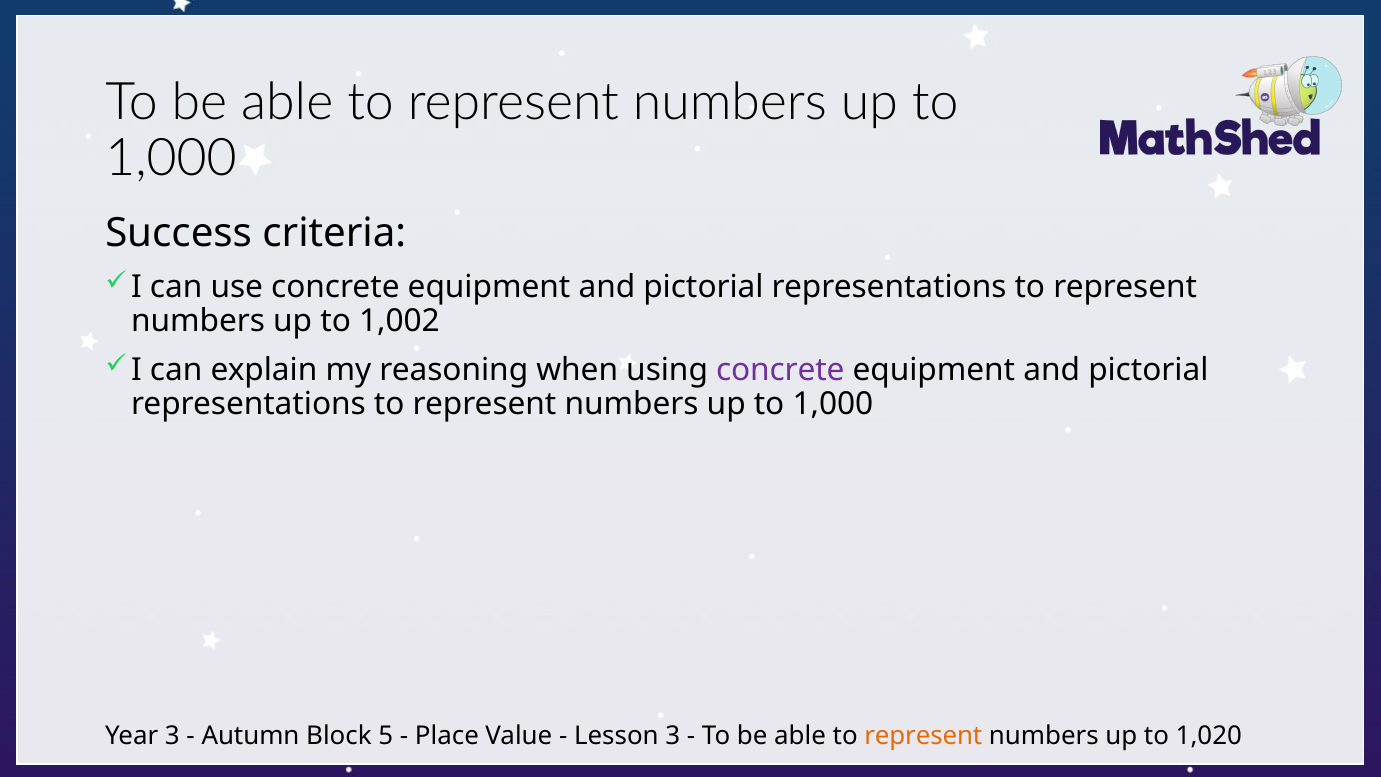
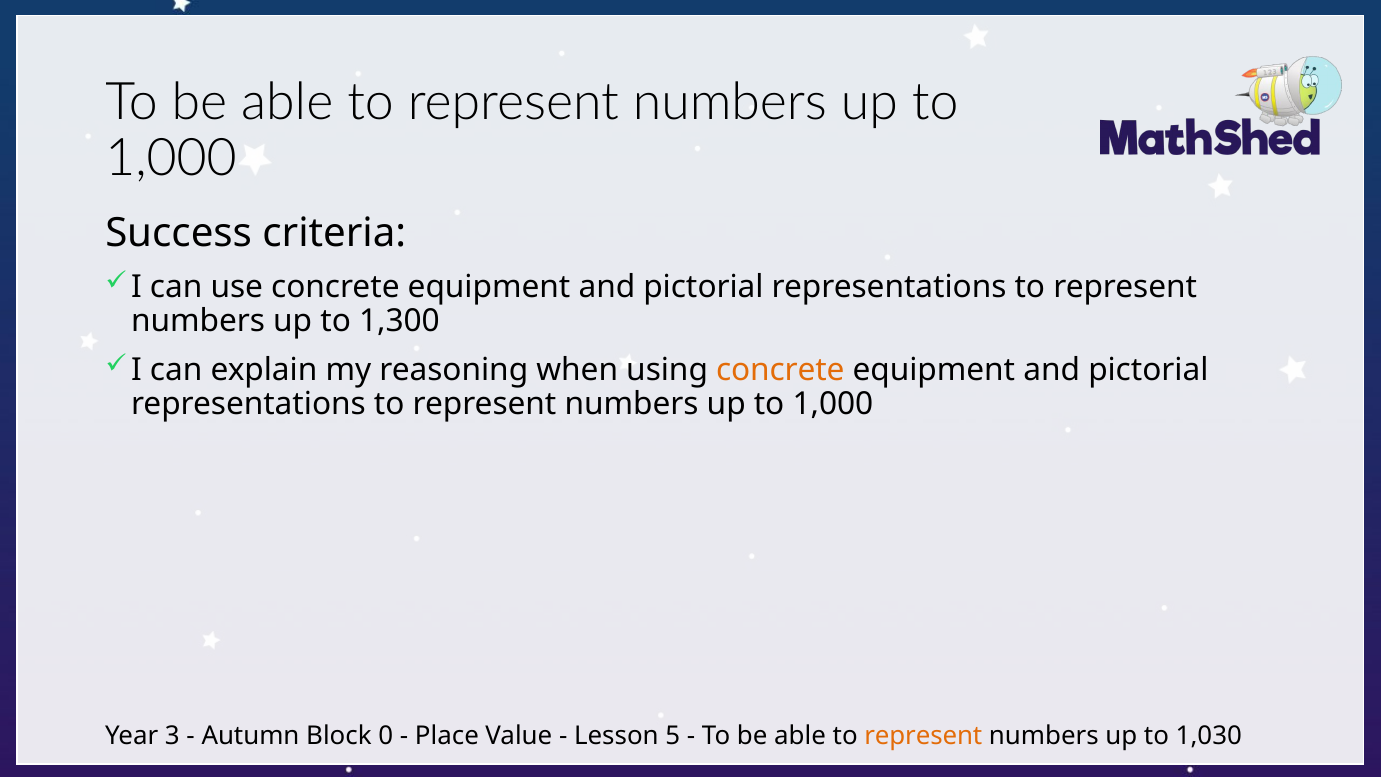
1,002: 1,002 -> 1,300 (399, 321)
concrete colour: purple -> orange (780, 369)
5: 5 -> 0 (386, 736)
Lesson 3: 3 -> 5 (673, 736)
1,020: 1,020 -> 1,030 (1209, 736)
